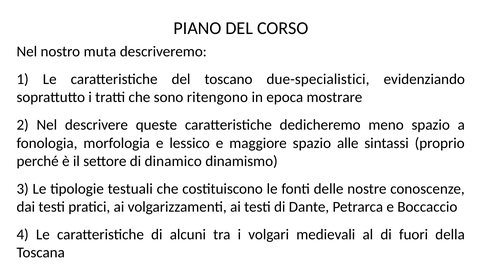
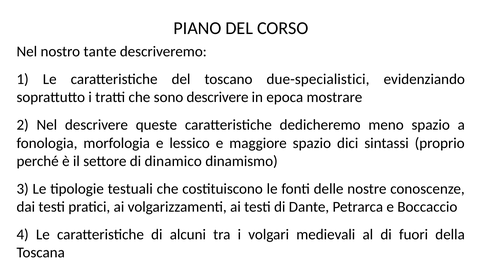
muta: muta -> tante (100, 52)
sono ritengono: ritengono -> descrivere (218, 97)
alle: alle -> dici (348, 143)
